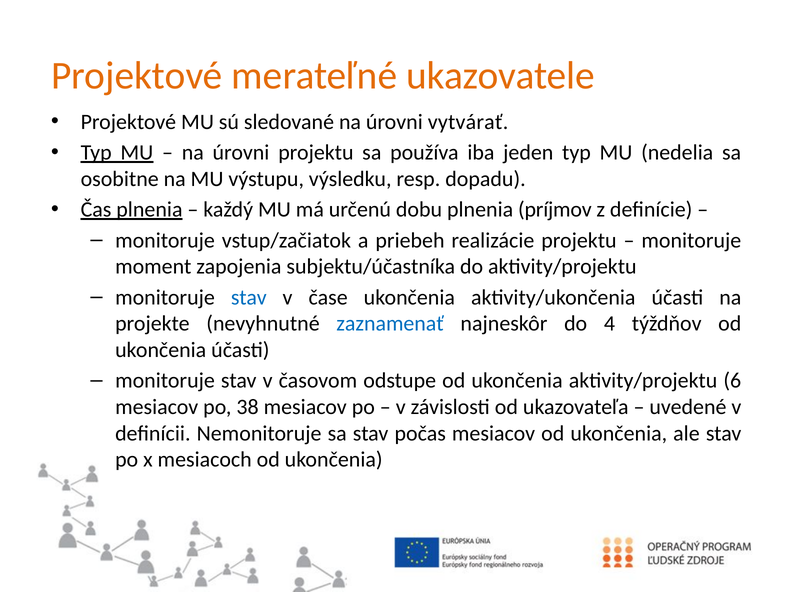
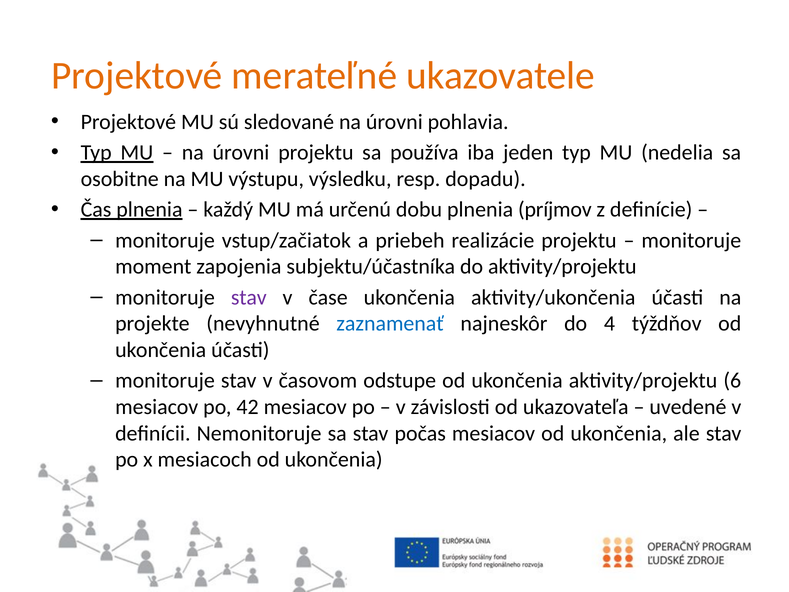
vytvárať: vytvárať -> pohlavia (468, 122)
stav colour: blue -> purple (249, 297)
38: 38 -> 42 (248, 407)
